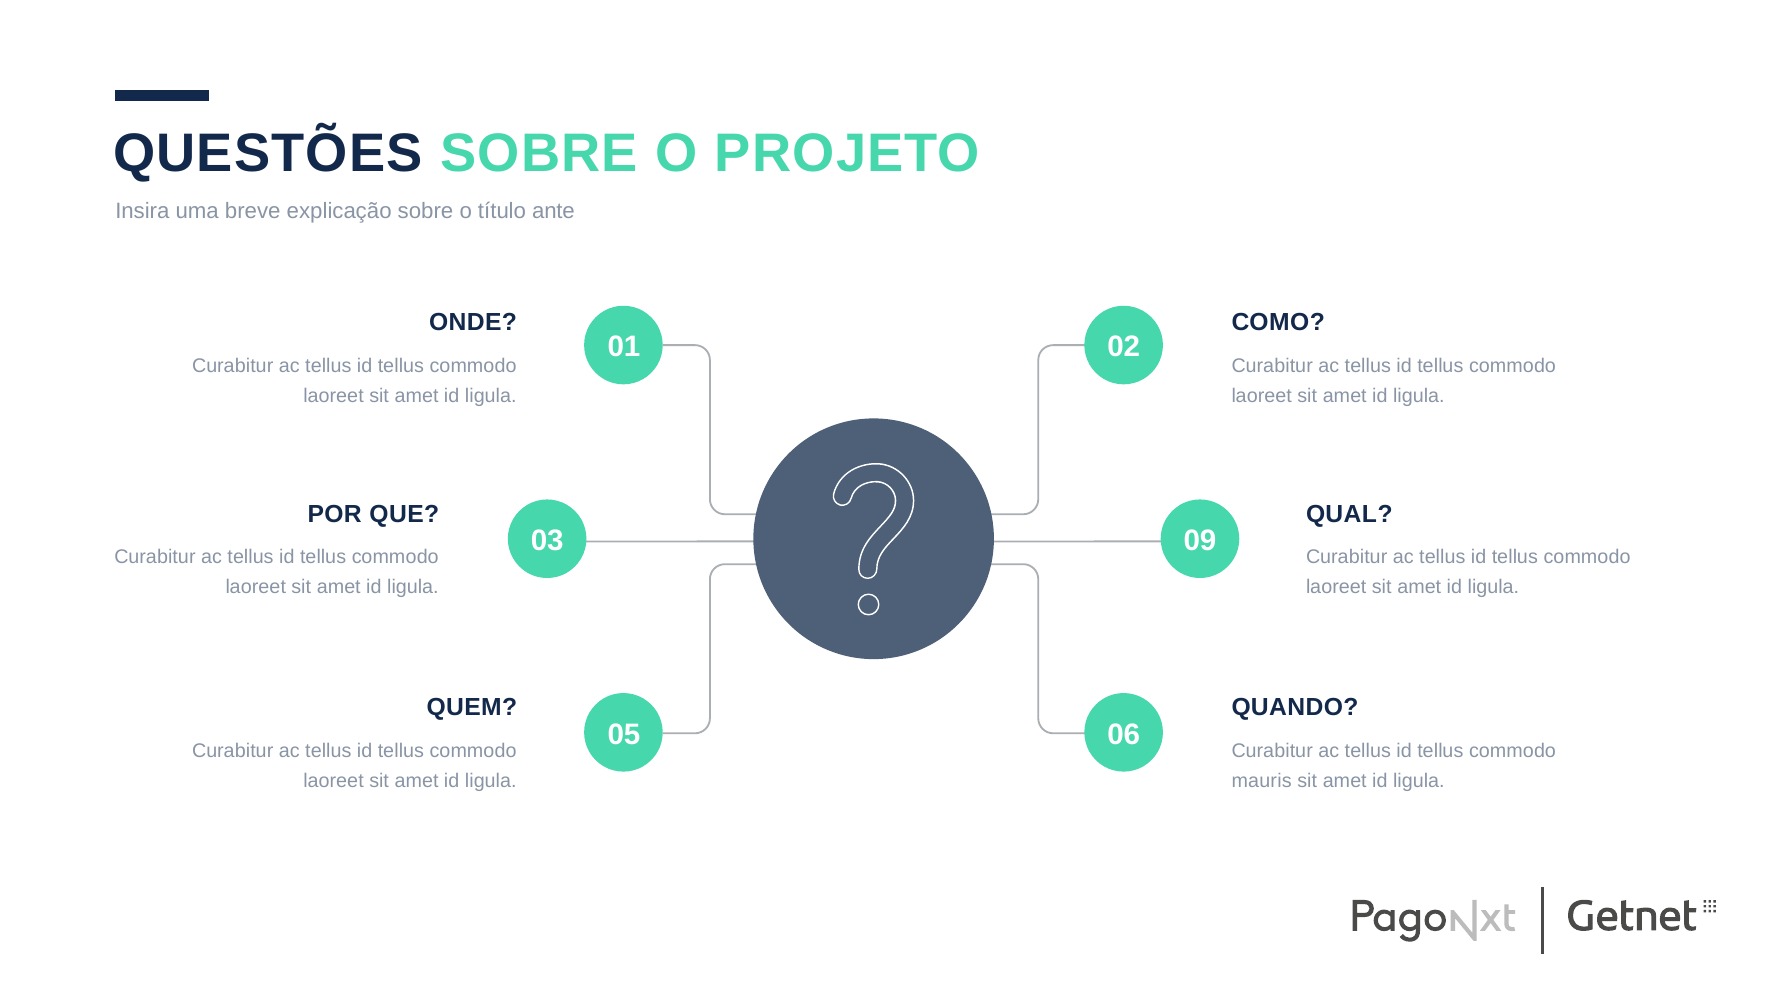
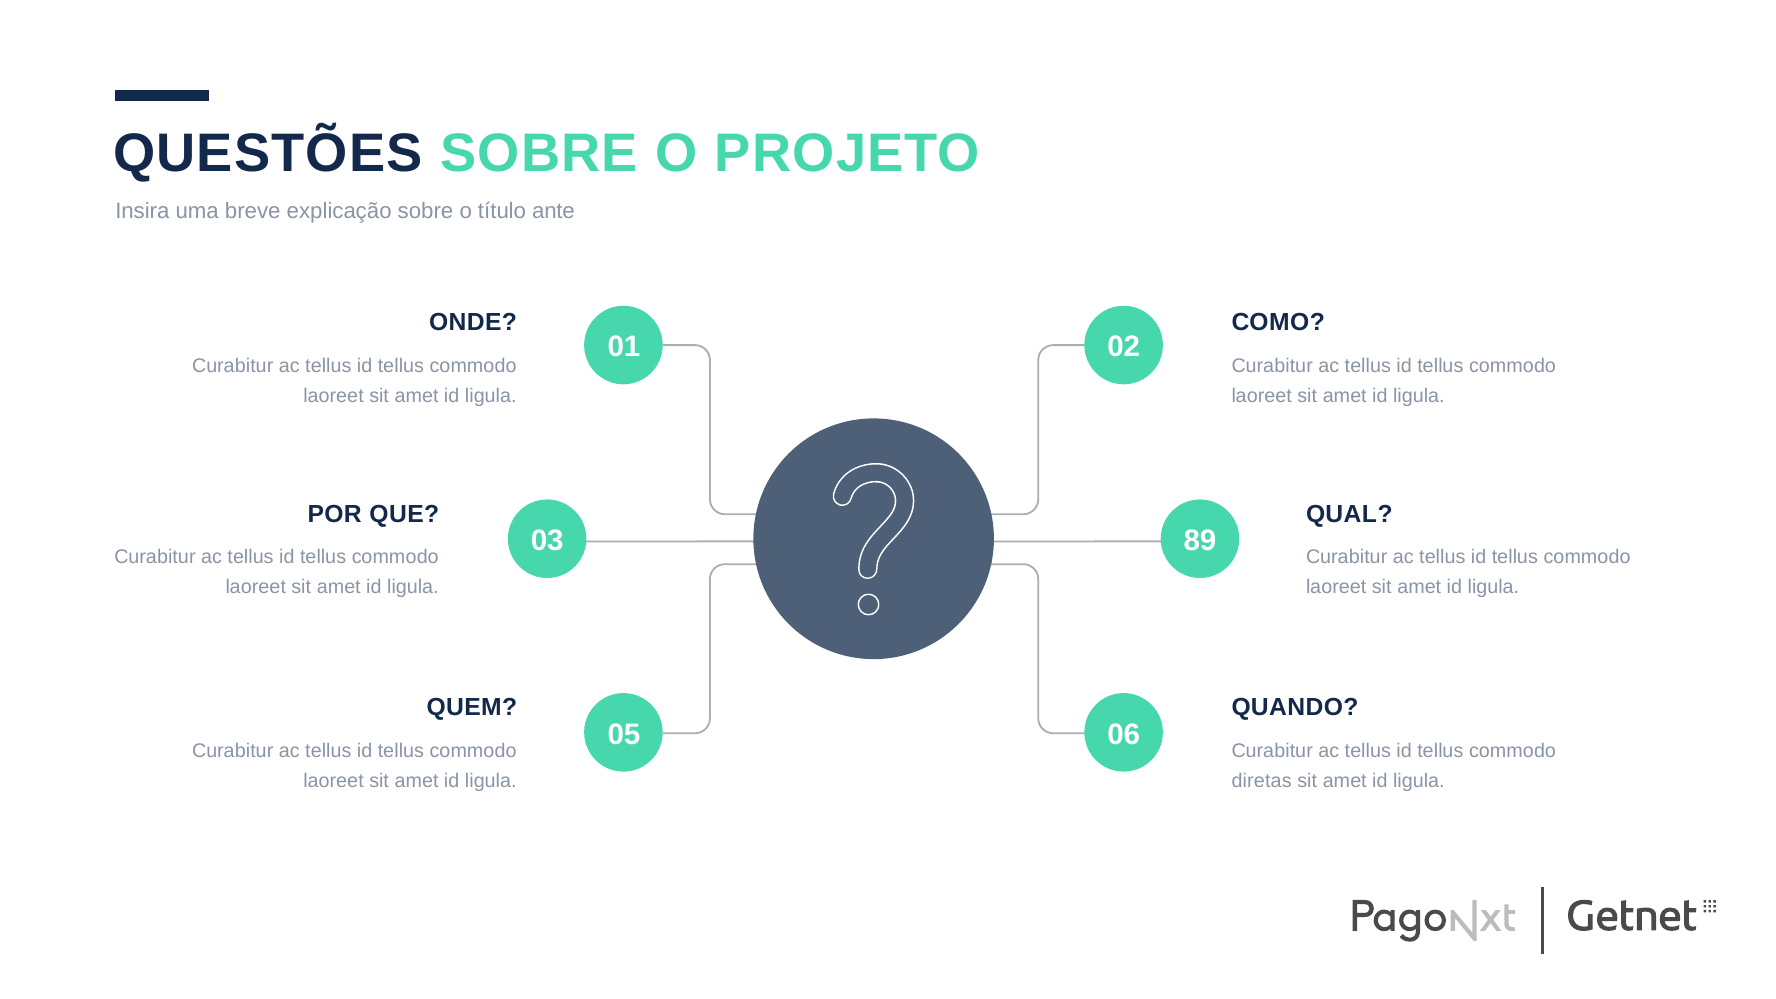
09: 09 -> 89 (1200, 541)
mauris: mauris -> diretas (1262, 781)
